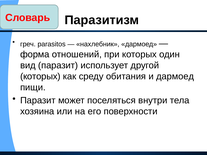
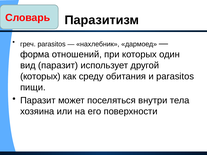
и дармоед: дармоед -> parasitos (175, 77)
